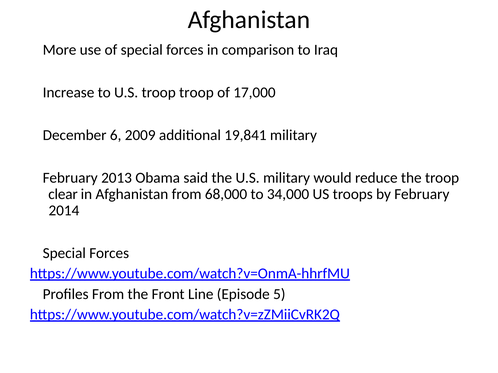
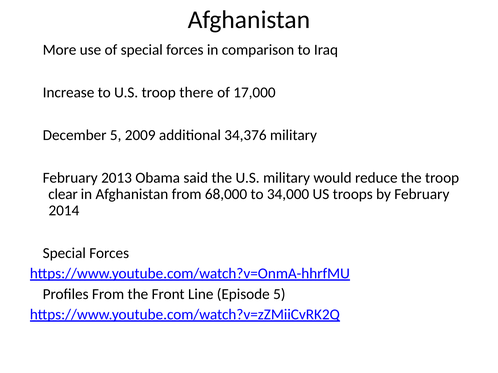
troop troop: troop -> there (196, 93)
December 6: 6 -> 5 (116, 135)
19,841: 19,841 -> 34,376 (245, 135)
